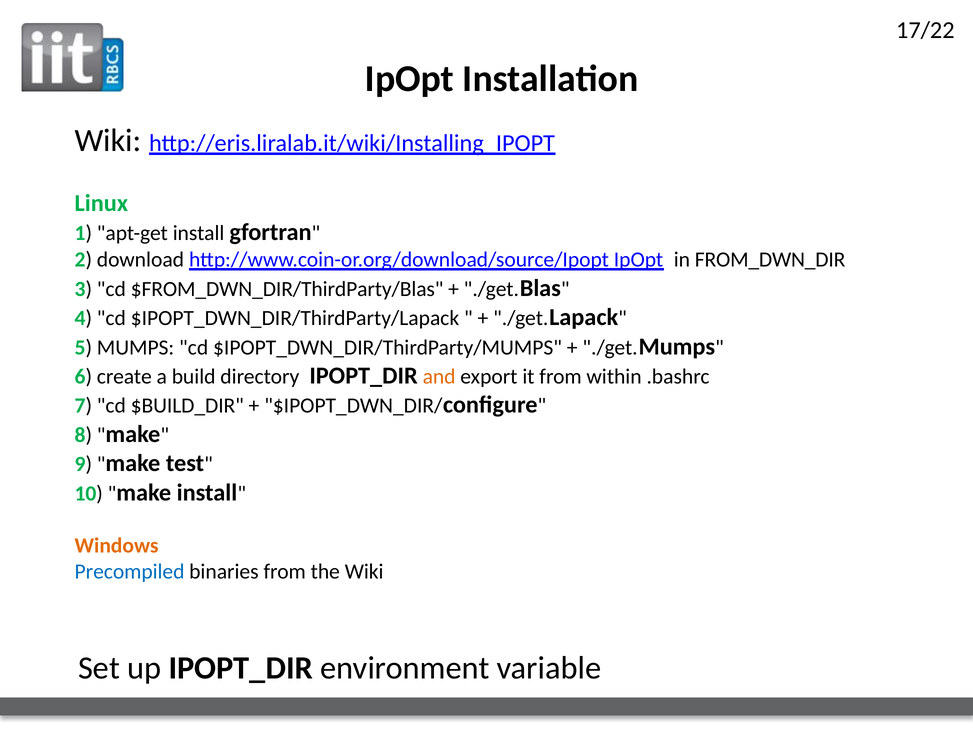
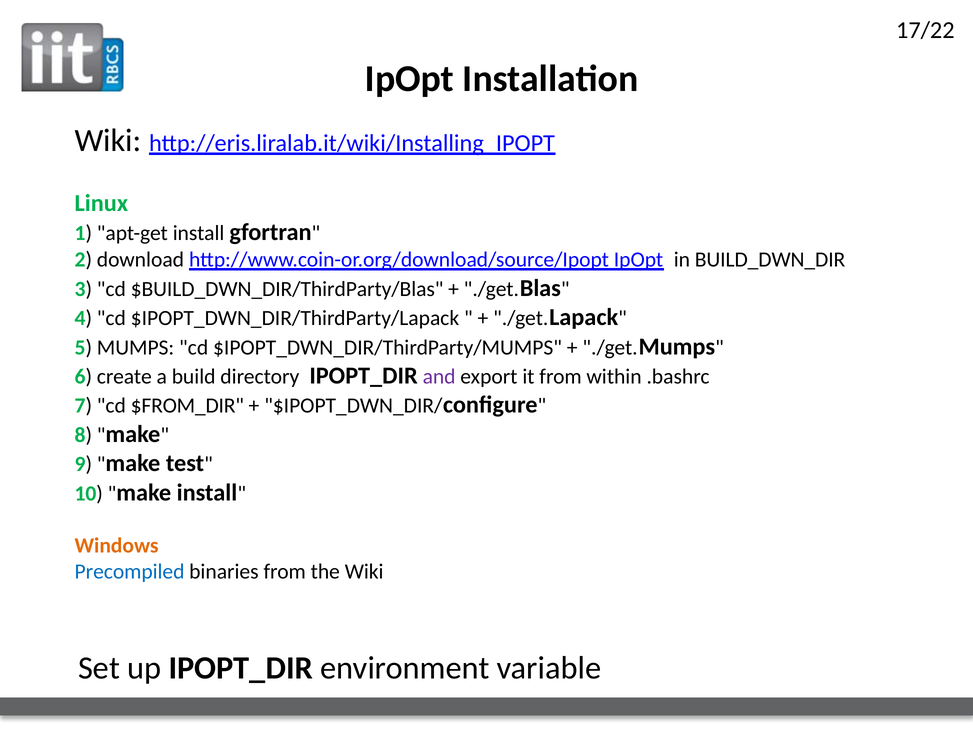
FROM_DWN_DIR: FROM_DWN_DIR -> BUILD_DWN_DIR (770, 260)
$FROM_DWN_DIR/ThirdParty/Blas: $FROM_DWN_DIR/ThirdParty/Blas -> $BUILD_DWN_DIR/ThirdParty/Blas (287, 289)
and colour: orange -> purple (439, 376)
$BUILD_DIR: $BUILD_DIR -> $FROM_DIR (187, 406)
